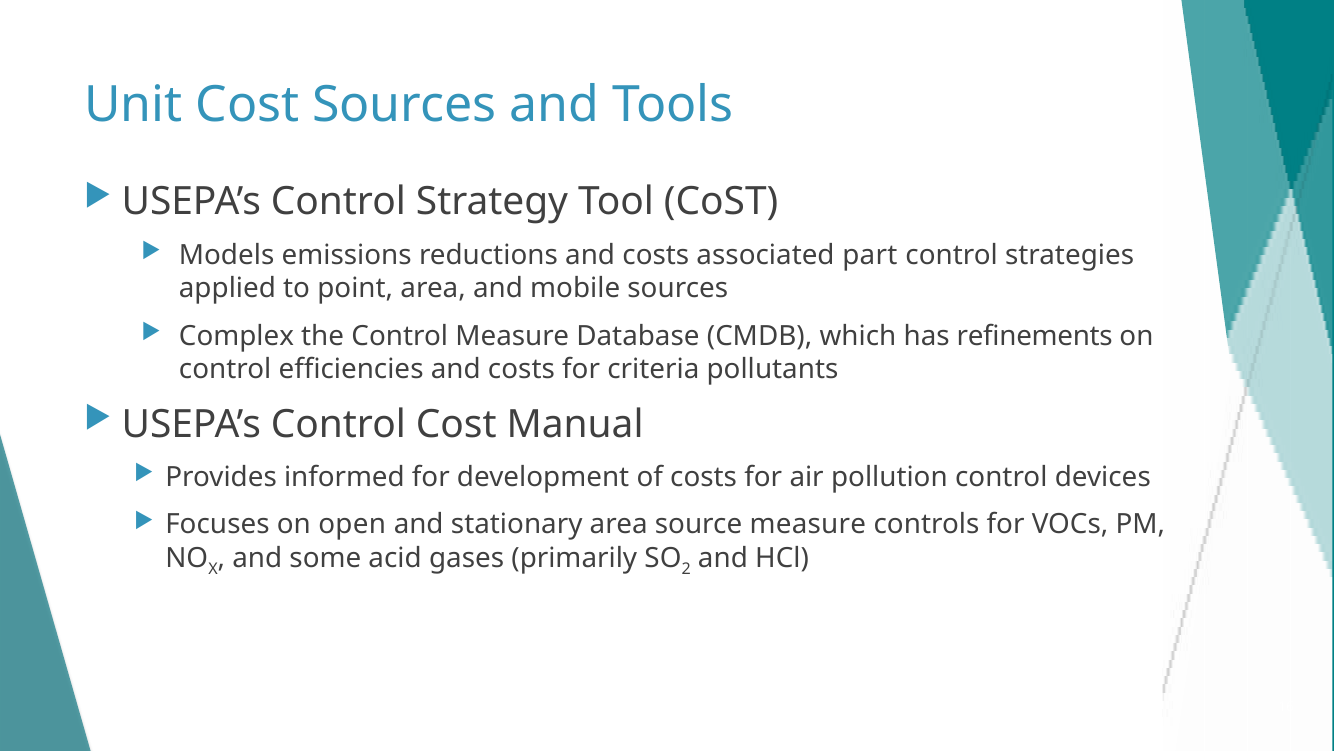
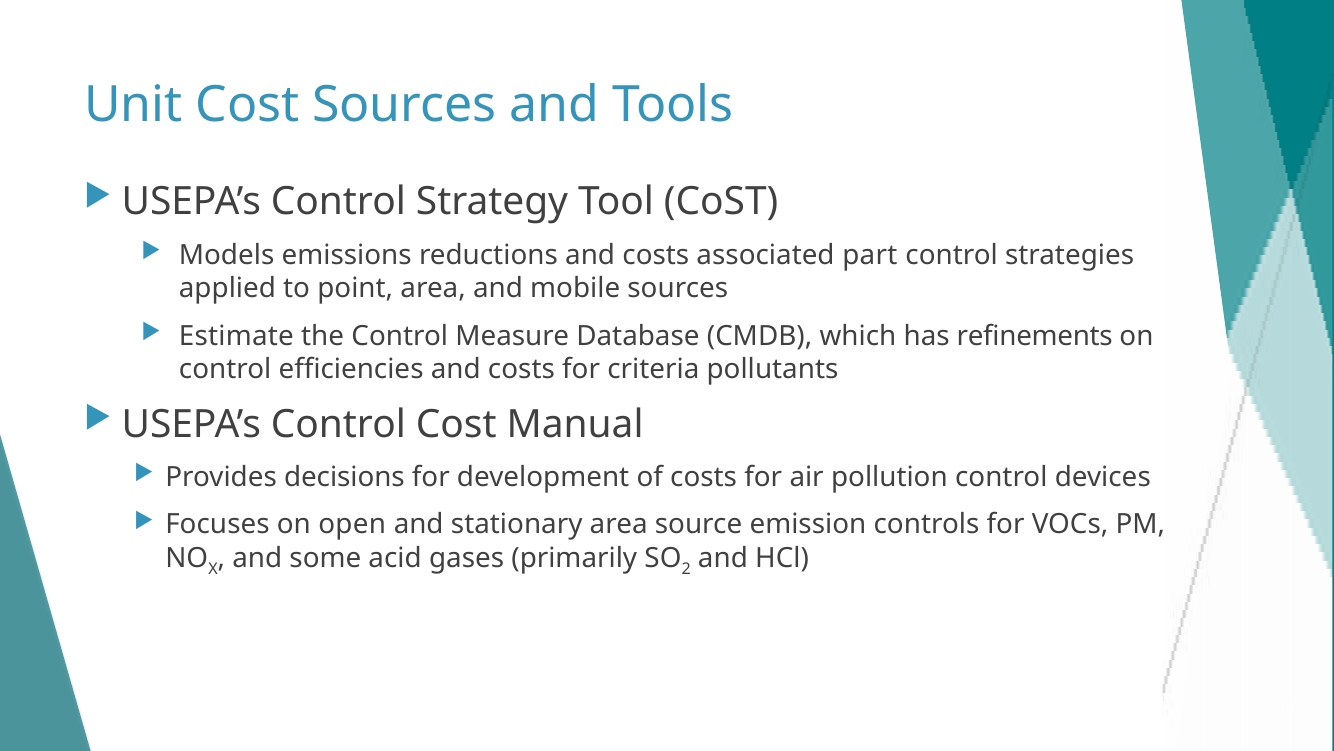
Complex: Complex -> Estimate (236, 336)
informed: informed -> decisions (344, 477)
source measure: measure -> emission (808, 524)
